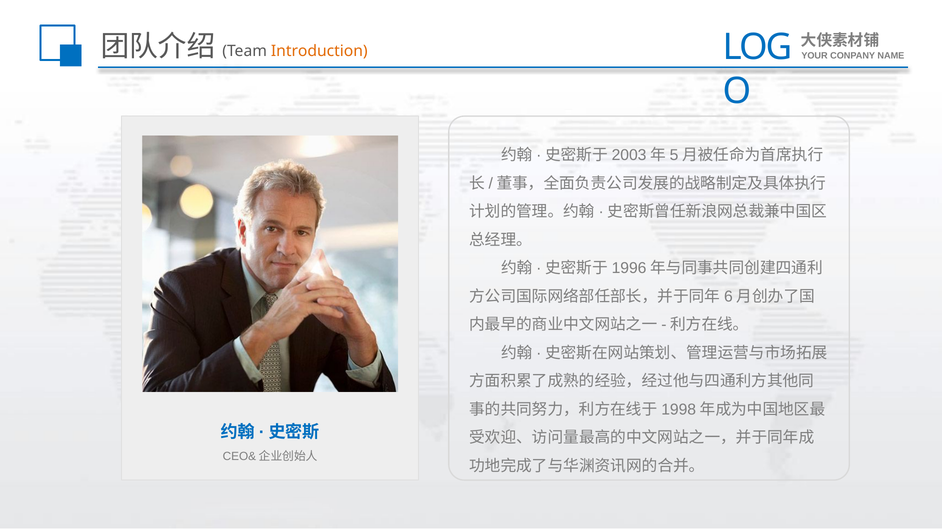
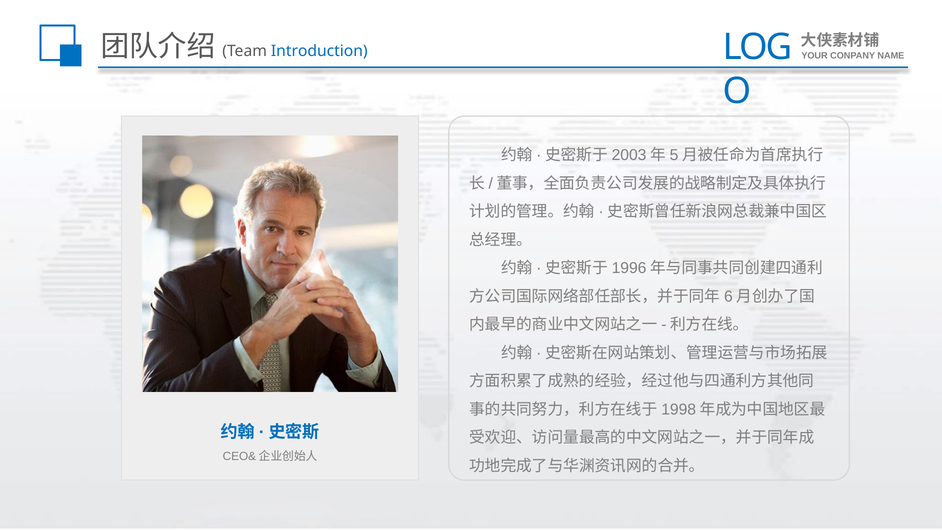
Introduction colour: orange -> blue (319, 51)
